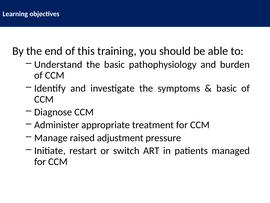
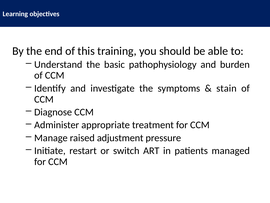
basic: basic -> stain (226, 88)
